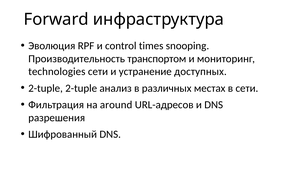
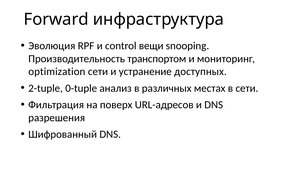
times: times -> вещи (151, 46)
technologies: technologies -> optimization (57, 72)
2-tuple 2-tuple: 2-tuple -> 0-tuple (81, 88)
around: around -> поверх (116, 105)
